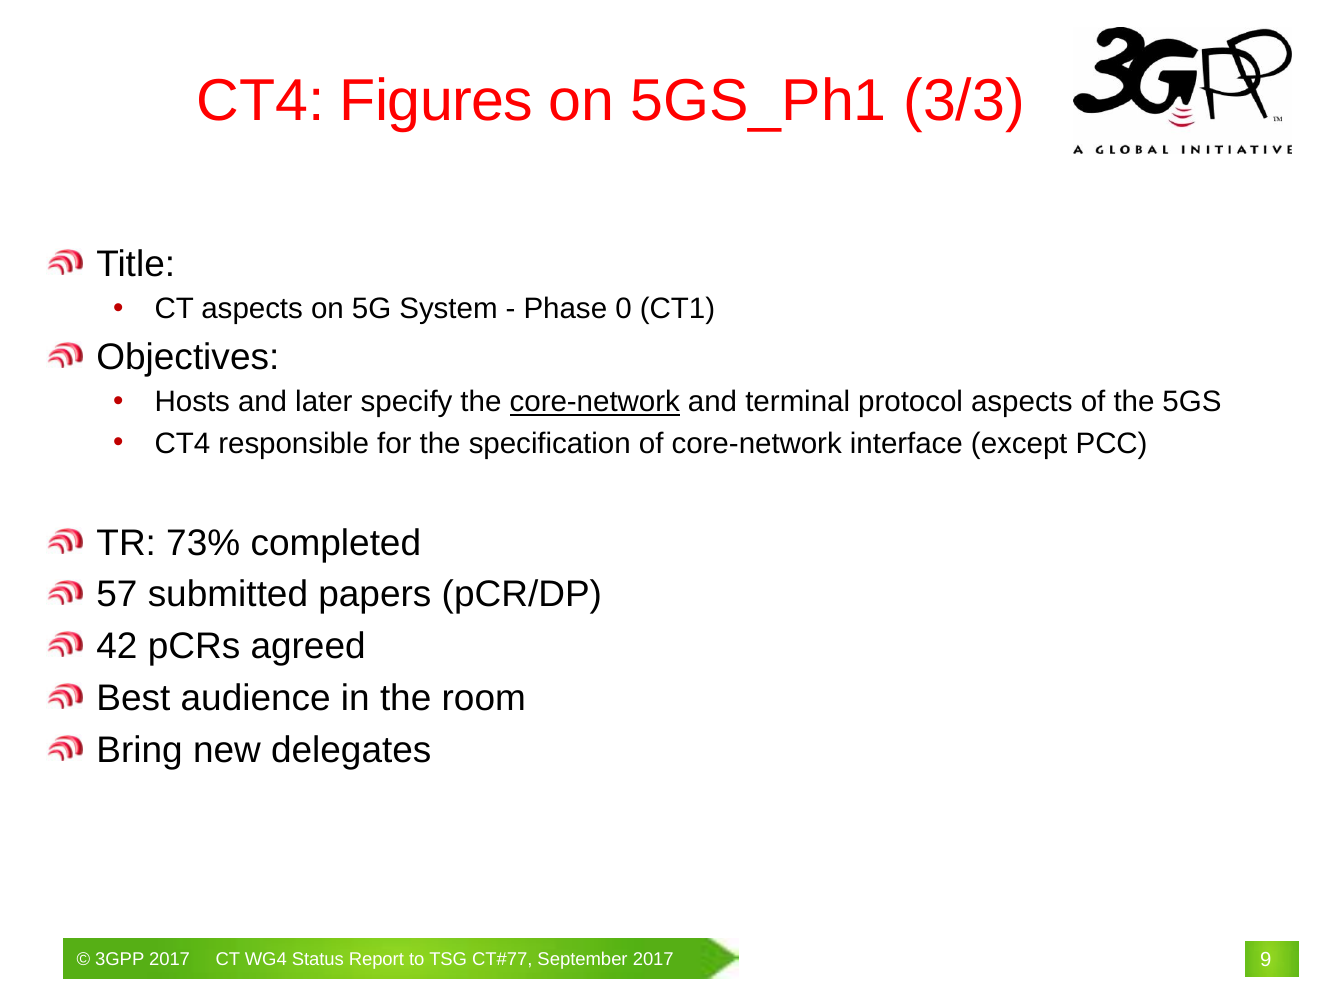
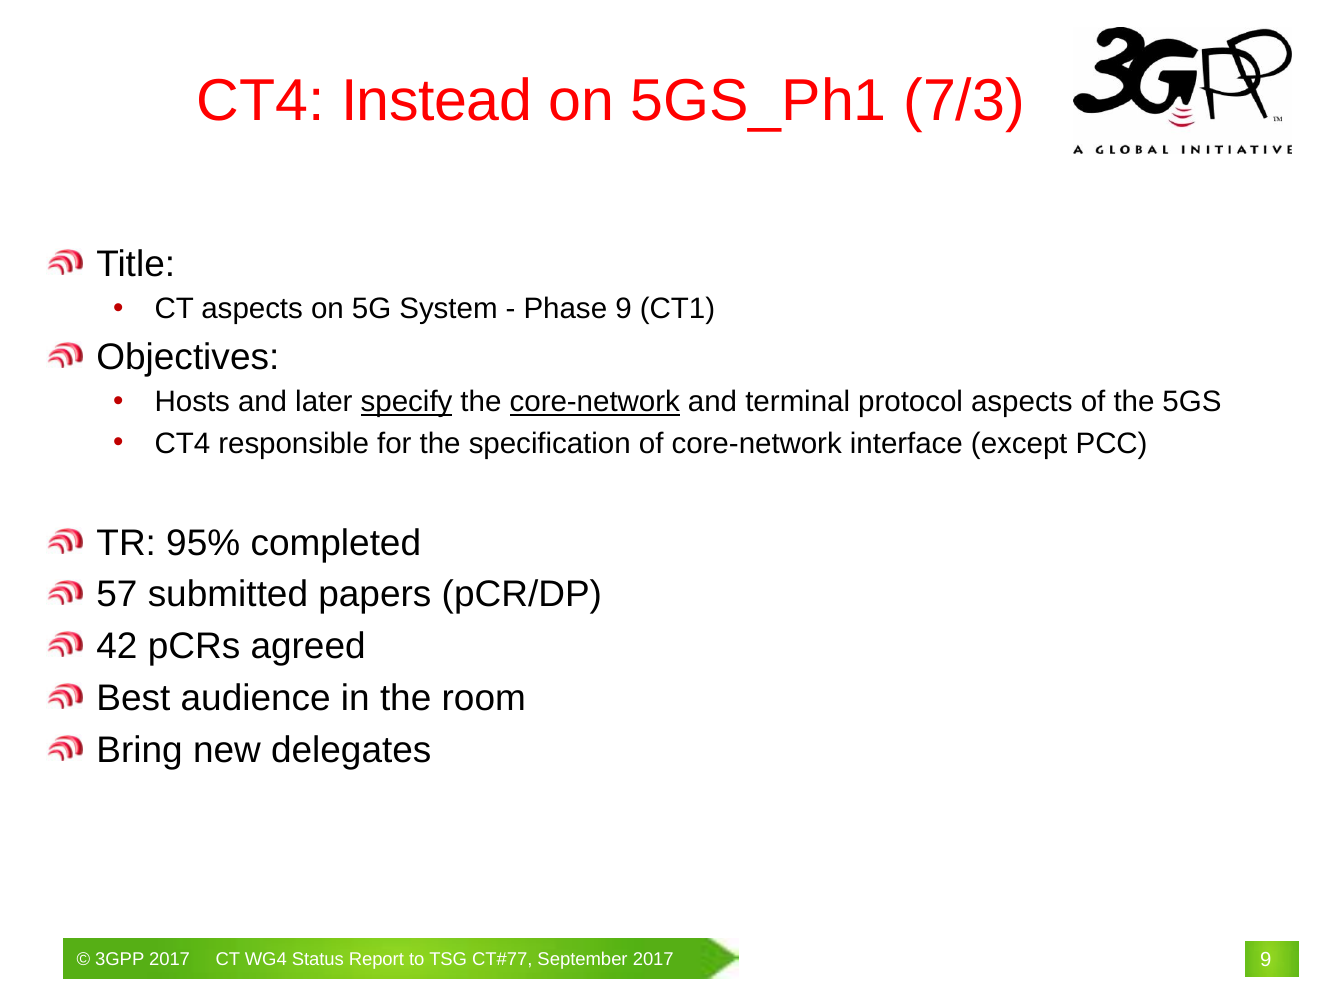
Figures: Figures -> Instead (437, 101)
3/3: 3/3 -> 7/3 (964, 101)
Phase 0: 0 -> 9 (624, 309)
specify underline: none -> present (407, 402)
73%: 73% -> 95% (203, 543)
